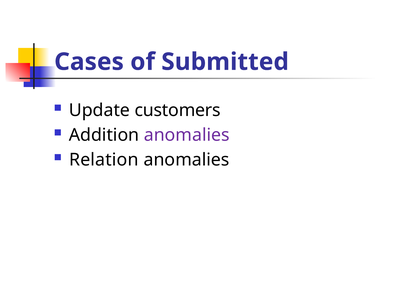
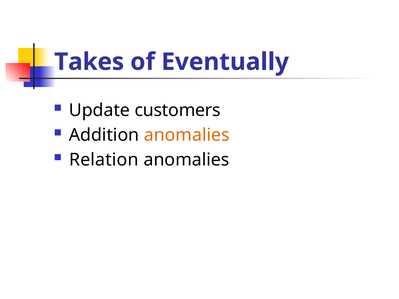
Cases: Cases -> Takes (89, 62)
Submitted: Submitted -> Eventually (225, 62)
anomalies colour: purple -> orange (187, 135)
